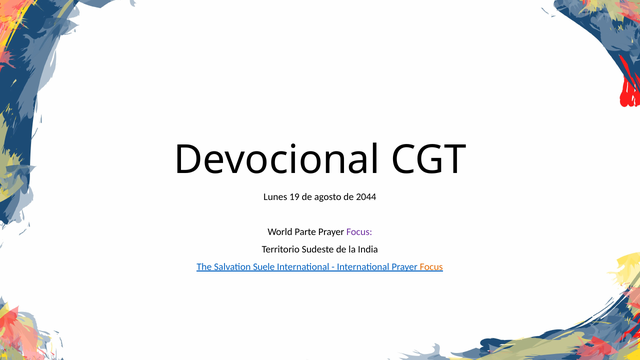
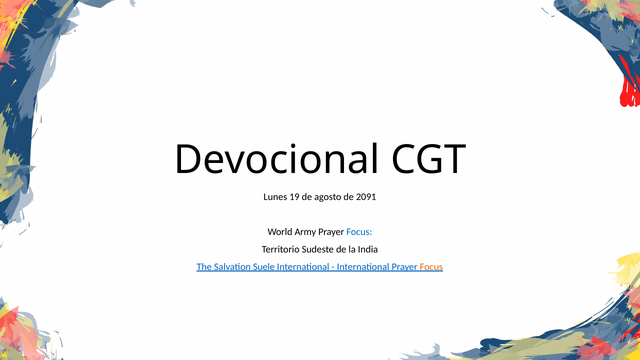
2044: 2044 -> 2091 (366, 197)
Parte: Parte -> Army (305, 232)
Focus colour: purple -> blue (359, 232)
